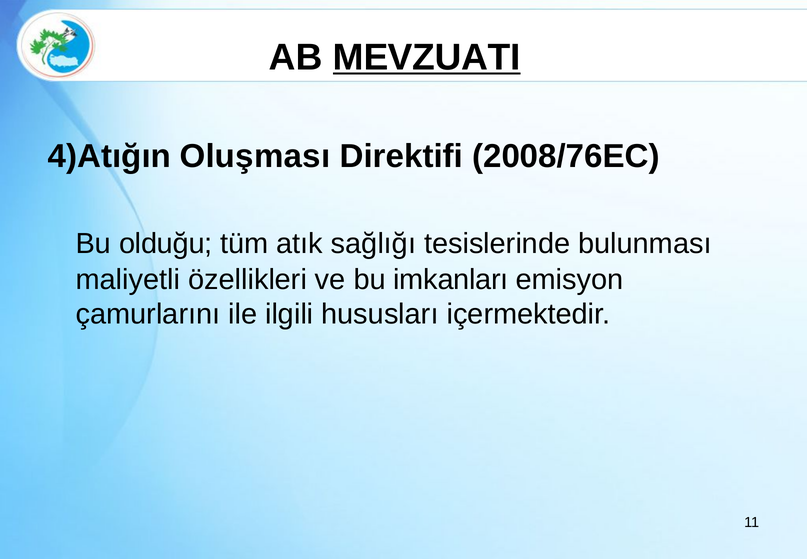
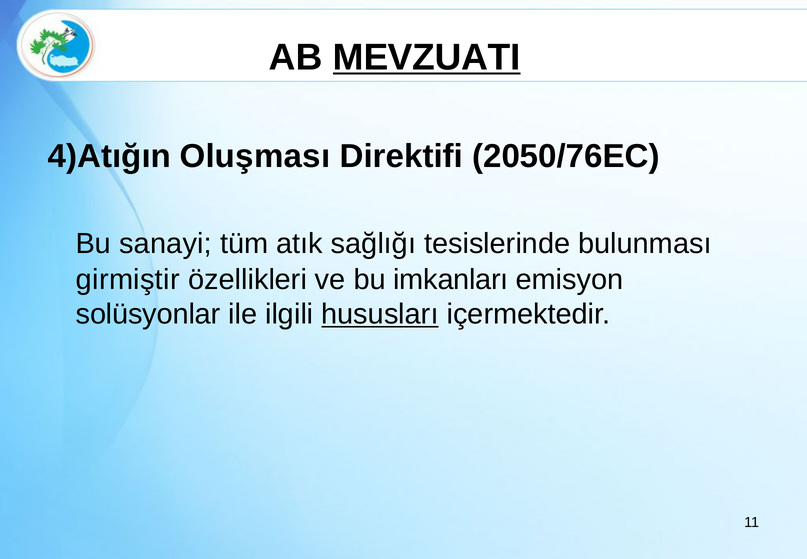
2008/76EC: 2008/76EC -> 2050/76EC (566, 156)
olduğu: olduğu -> sanayi (165, 244)
maliyetli: maliyetli -> girmiştir (128, 279)
çamurlarını: çamurlarını -> solüsyonlar (148, 314)
hususları underline: none -> present (380, 314)
